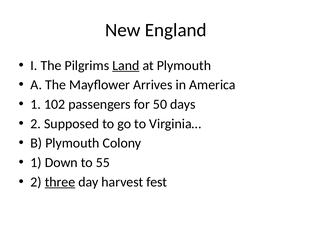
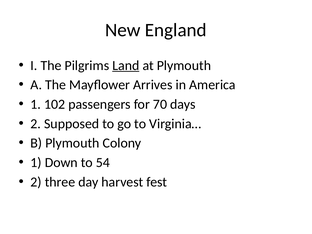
50: 50 -> 70 (160, 104)
55: 55 -> 54 (103, 163)
three underline: present -> none (60, 182)
